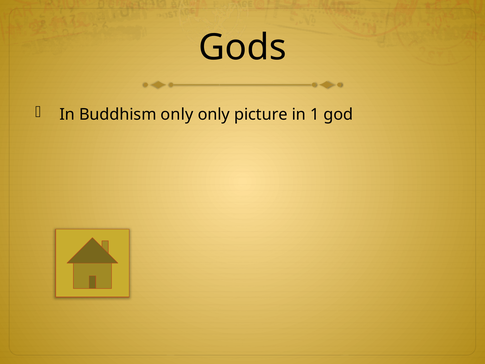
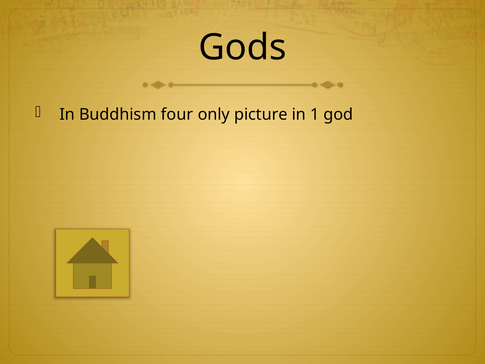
Buddhism only: only -> four (177, 114)
